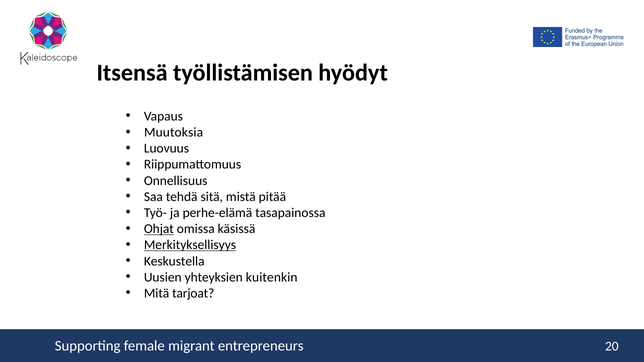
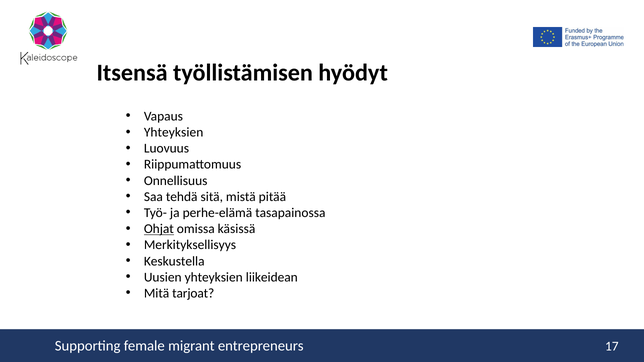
Muutoksia: Muutoksia -> Yhteyksien (174, 132)
Merkityksellisyys underline: present -> none (190, 245)
kuitenkin: kuitenkin -> liikeidean (272, 277)
20: 20 -> 17 (612, 347)
